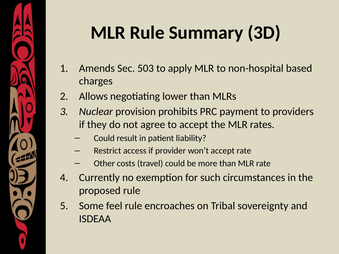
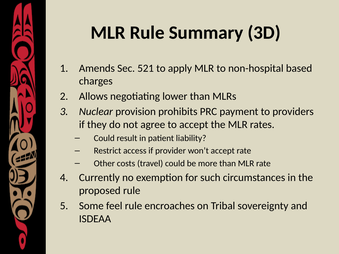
503: 503 -> 521 (146, 68)
